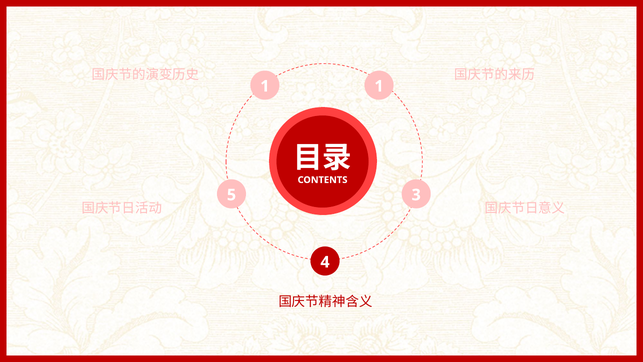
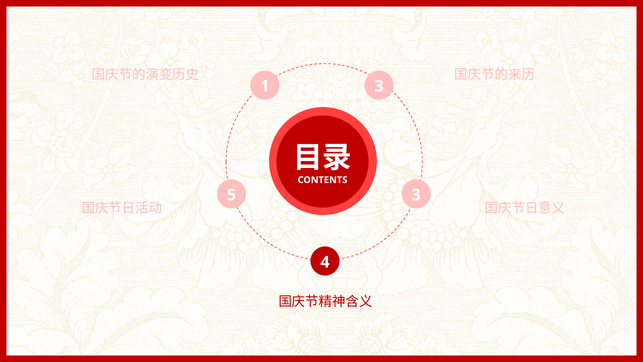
1 1: 1 -> 3 (379, 86)
